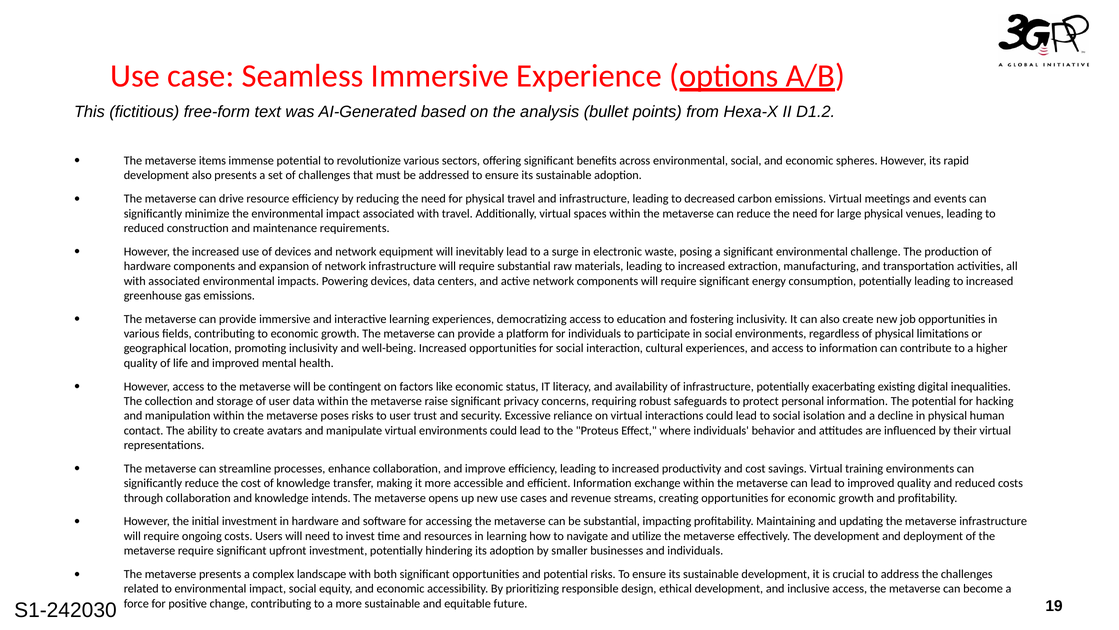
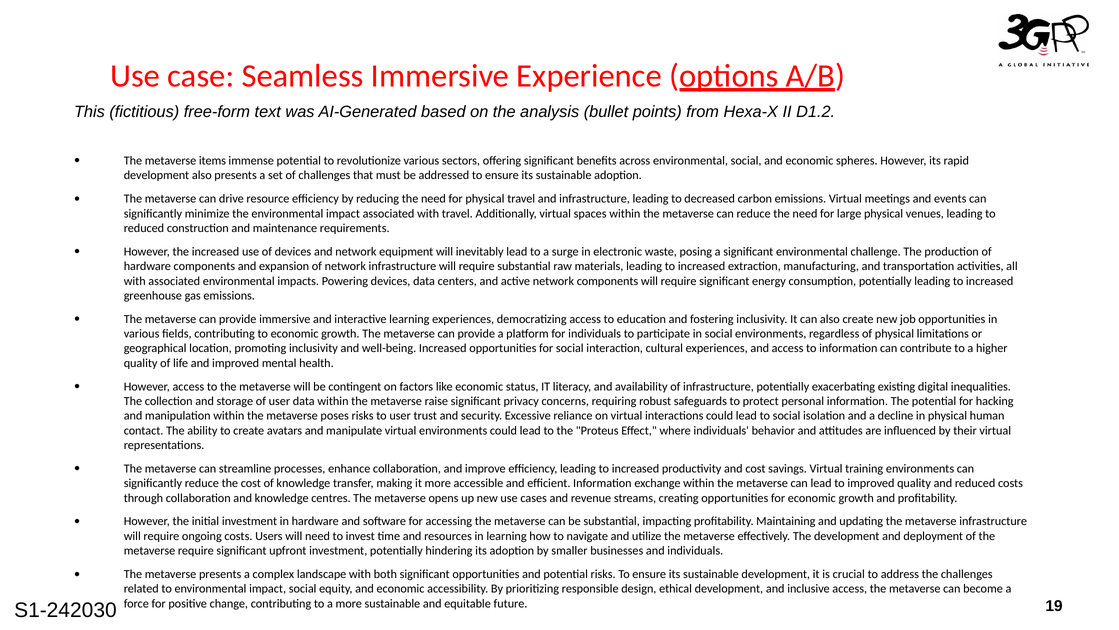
intends: intends -> centres (331, 498)
